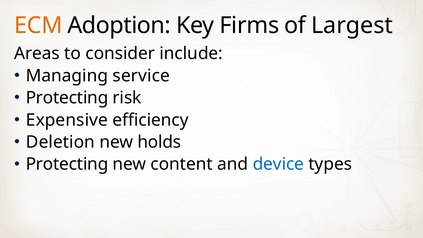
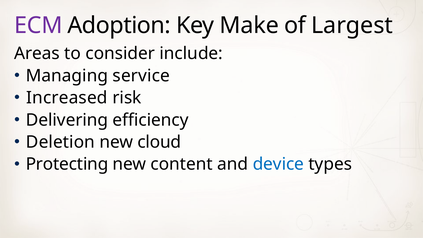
ECM colour: orange -> purple (38, 26)
Firms: Firms -> Make (249, 26)
Protecting: Protecting -> Increased (67, 98)
Expensive: Expensive -> Delivering (67, 120)
holds: holds -> cloud (159, 142)
